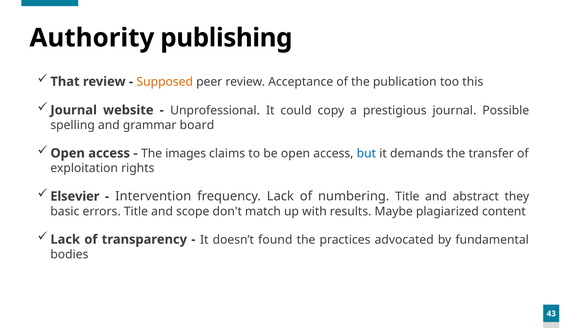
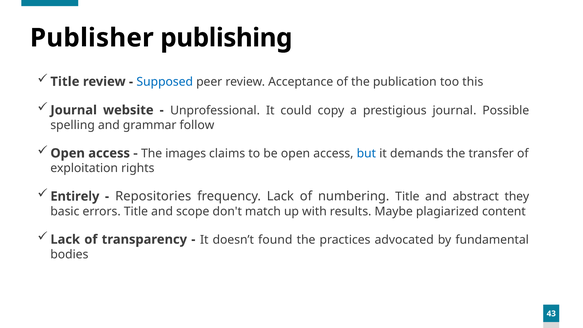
Authority: Authority -> Publisher (92, 38)
That: That -> Title (65, 82)
Supposed colour: orange -> blue (165, 82)
board: board -> follow (197, 125)
Elsevier: Elsevier -> Entirely (75, 196)
Intervention: Intervention -> Repositories (153, 196)
